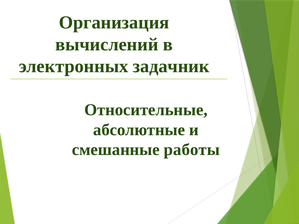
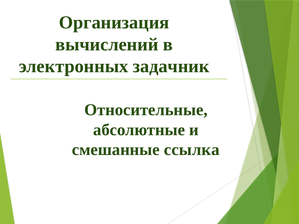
работы: работы -> ссылка (192, 150)
